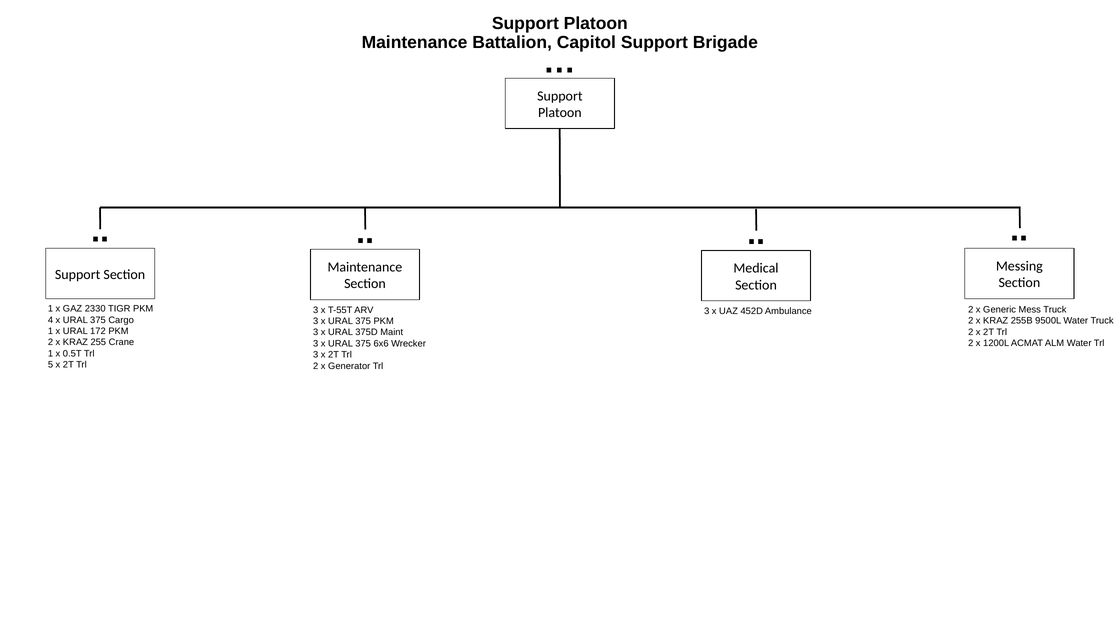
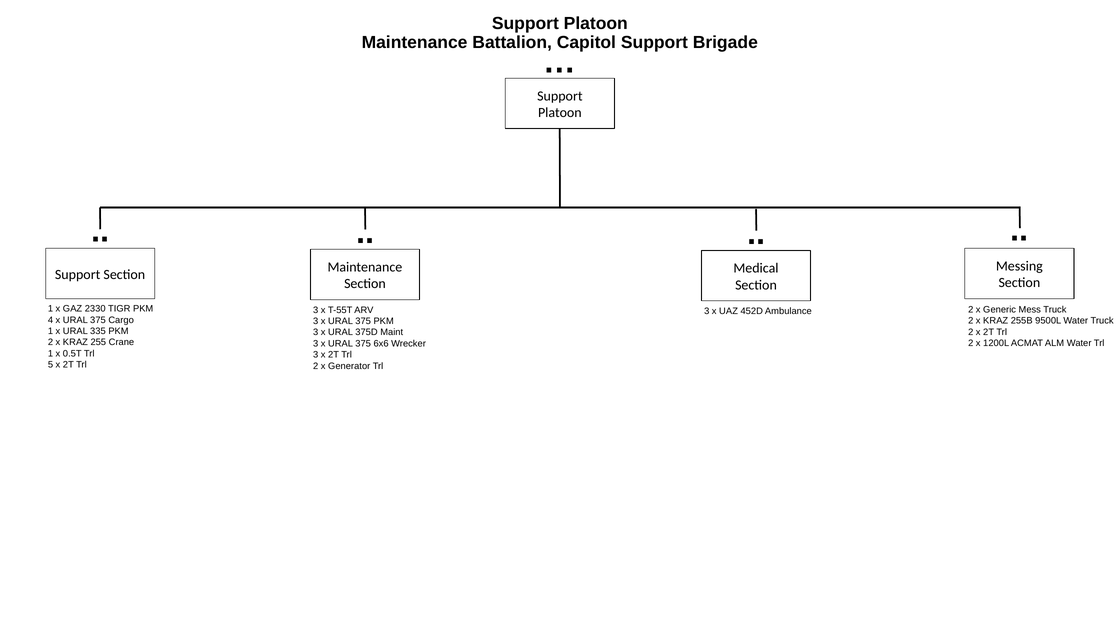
172: 172 -> 335 (98, 331)
